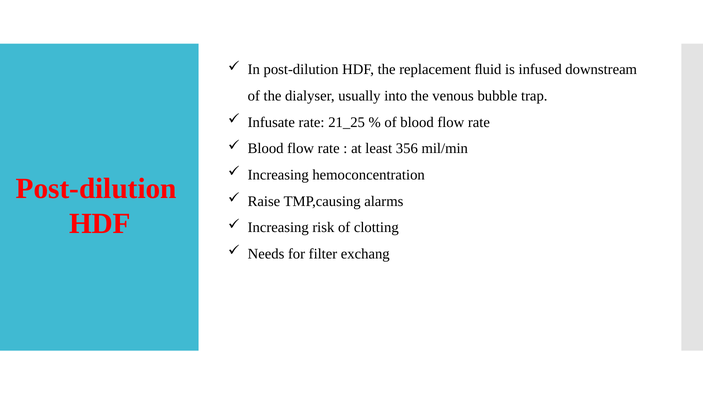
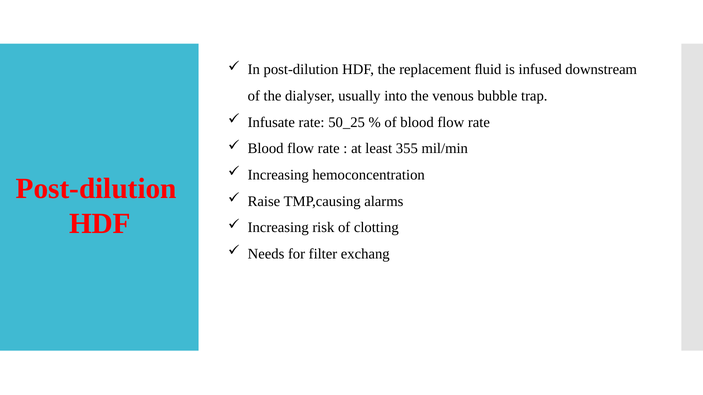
21_25: 21_25 -> 50_25 (347, 122)
356: 356 -> 355 (407, 149)
